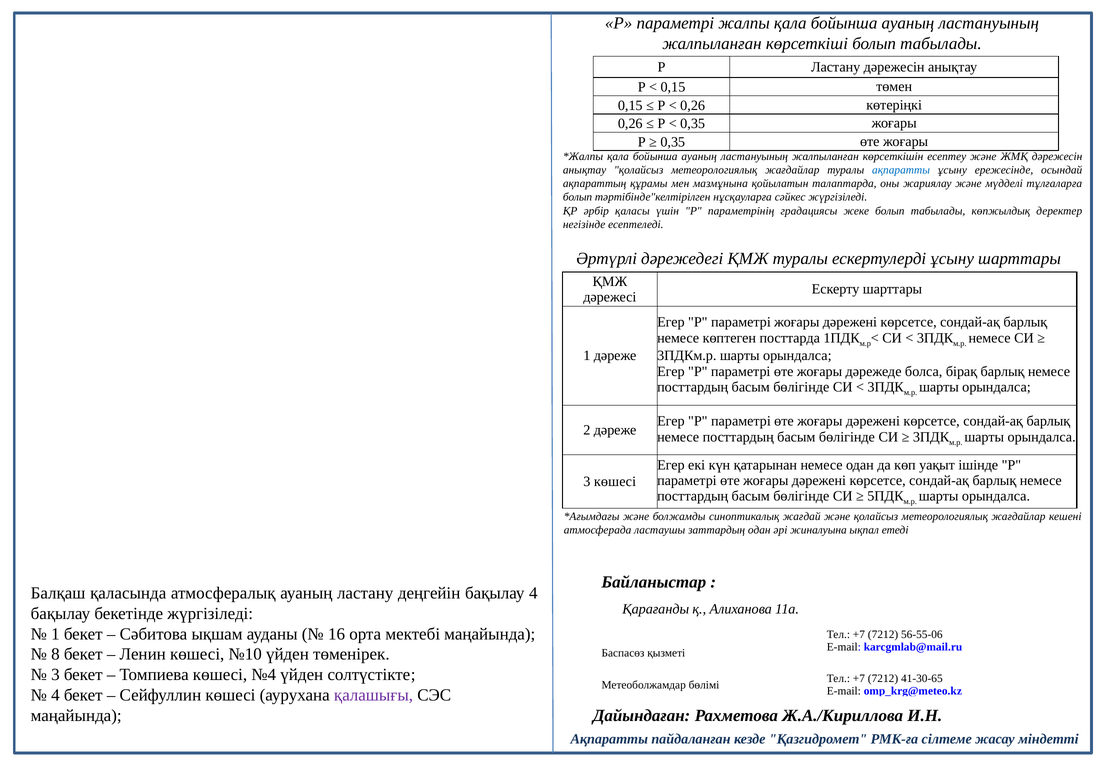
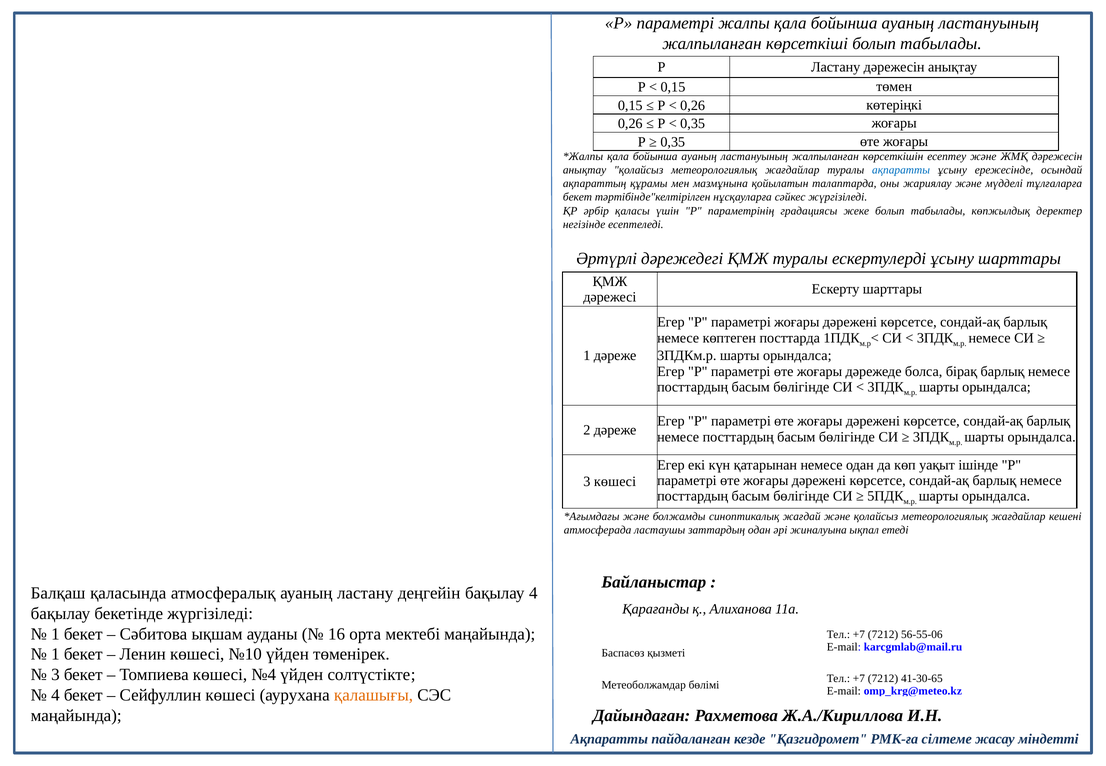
болып: болып -> бекет (578, 197)
8: 8 -> 1 (55, 654)
қалашығы colour: purple -> orange (374, 695)
